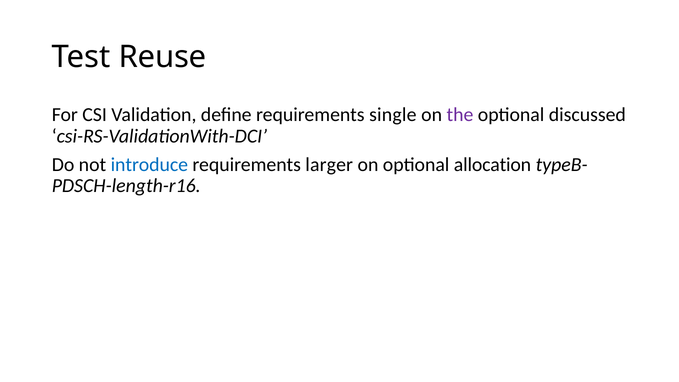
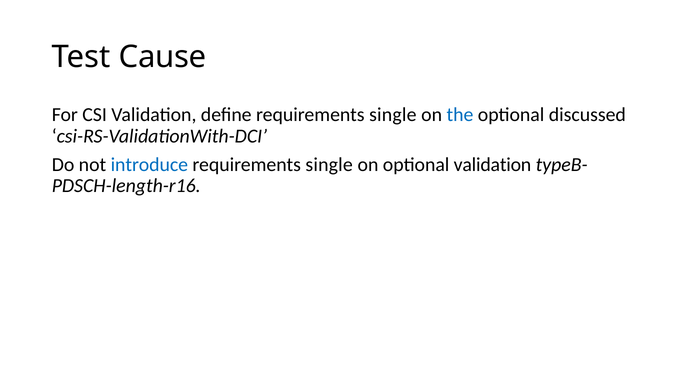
Reuse: Reuse -> Cause (163, 57)
the colour: purple -> blue (460, 115)
larger: larger -> single (329, 165)
optional allocation: allocation -> validation (492, 165)
